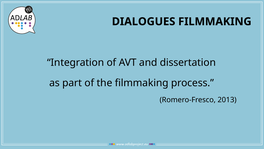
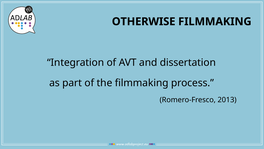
DIALOGUES: DIALOGUES -> OTHERWISE (144, 21)
